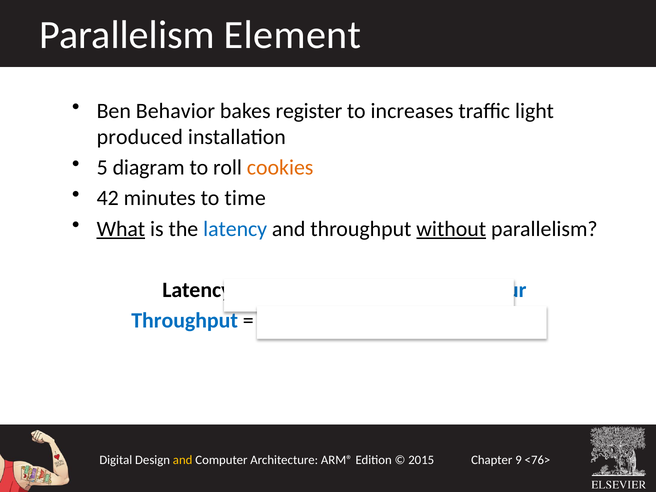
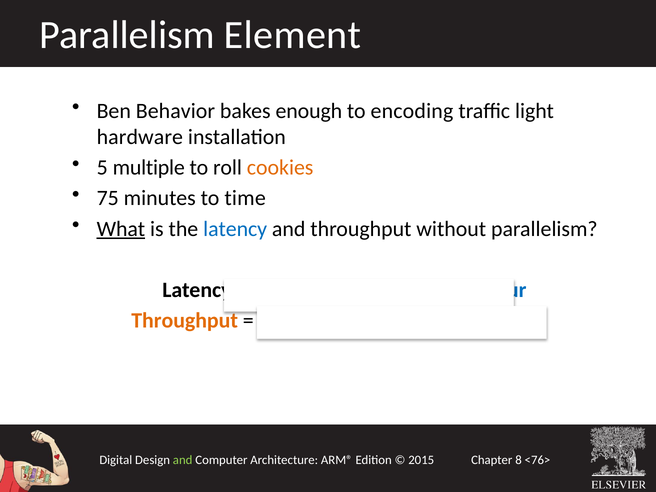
register: register -> enough (309, 111)
increases: increases -> encoding (412, 111)
produced: produced -> hardware (140, 137)
diagram: diagram -> multiple (149, 168)
42: 42 -> 75 (108, 198)
without underline: present -> none (451, 229)
Throughput colour: blue -> orange (185, 321)
and colour: yellow -> light green (183, 460)
9: 9 -> 8 (518, 460)
